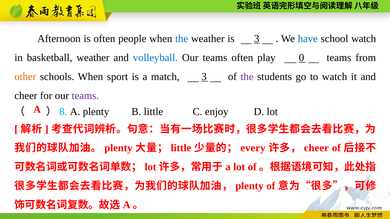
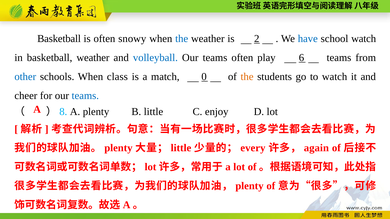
Afternoon: Afternoon -> Basketball (59, 39)
people: people -> snowy (132, 39)
is 3: 3 -> 2 (257, 39)
0: 0 -> 6 (301, 58)
other colour: orange -> blue (25, 77)
sport: sport -> class (117, 77)
match 3: 3 -> 0 (204, 77)
the colour: purple -> orange (247, 77)
teams colour: purple -> blue (85, 96)
cheer: cheer -> again (316, 148)
